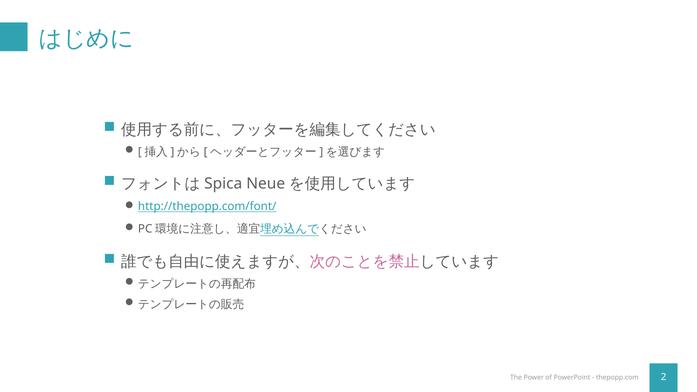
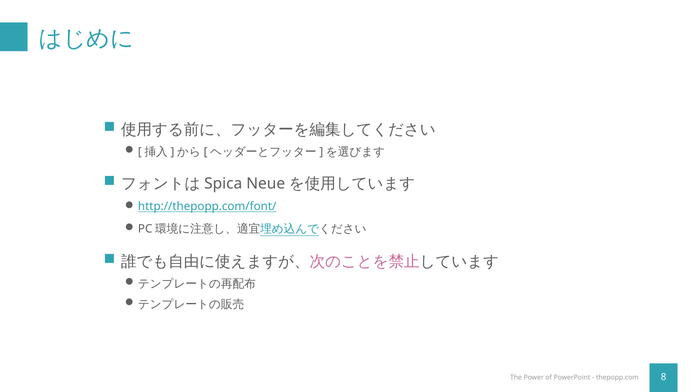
2: 2 -> 8 (664, 377)
